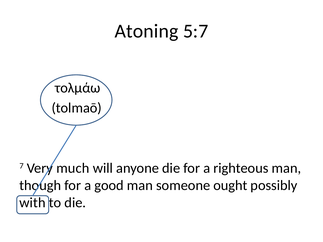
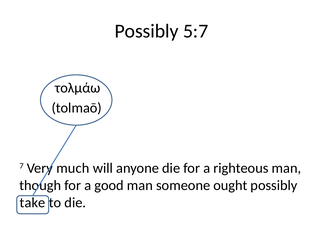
Atoning: Atoning -> Possibly (147, 31)
with: with -> take (32, 203)
